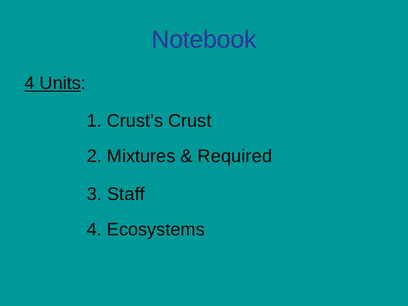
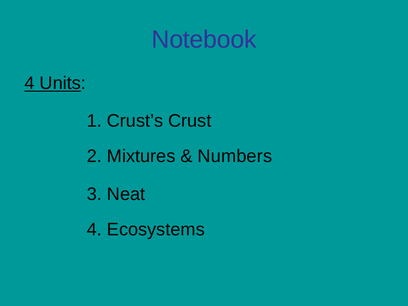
Required: Required -> Numbers (235, 156)
Staff: Staff -> Neat (126, 194)
